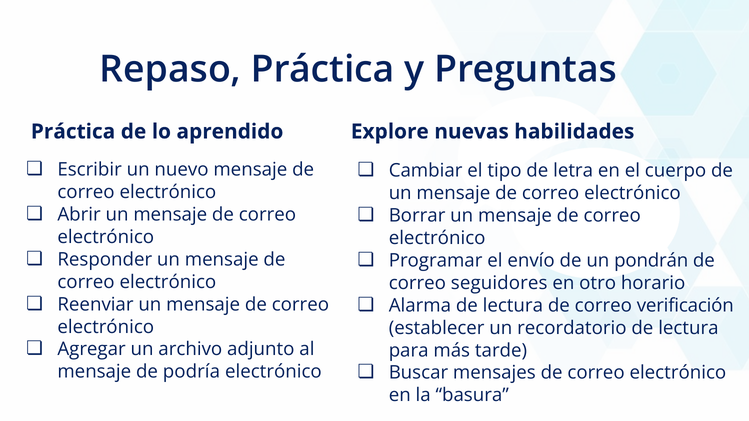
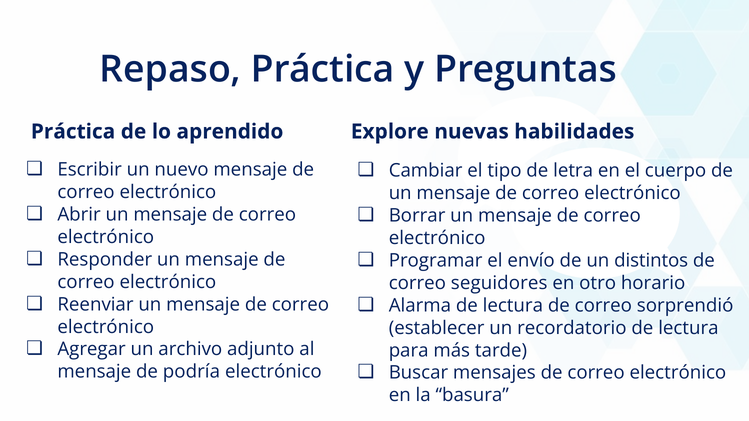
pondrán: pondrán -> distintos (651, 261)
verificación: verificación -> sorprendió (685, 306)
